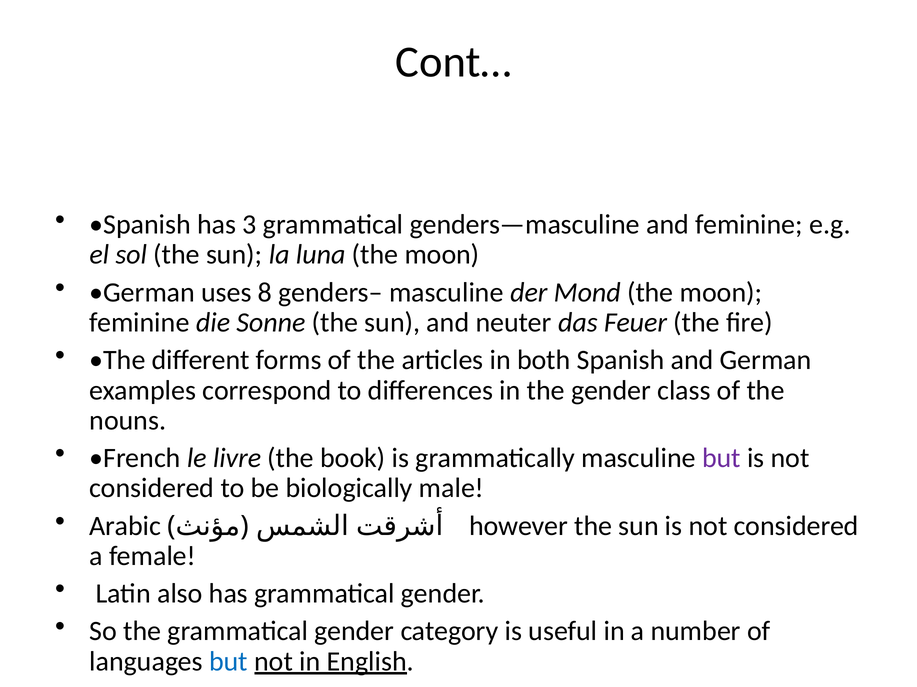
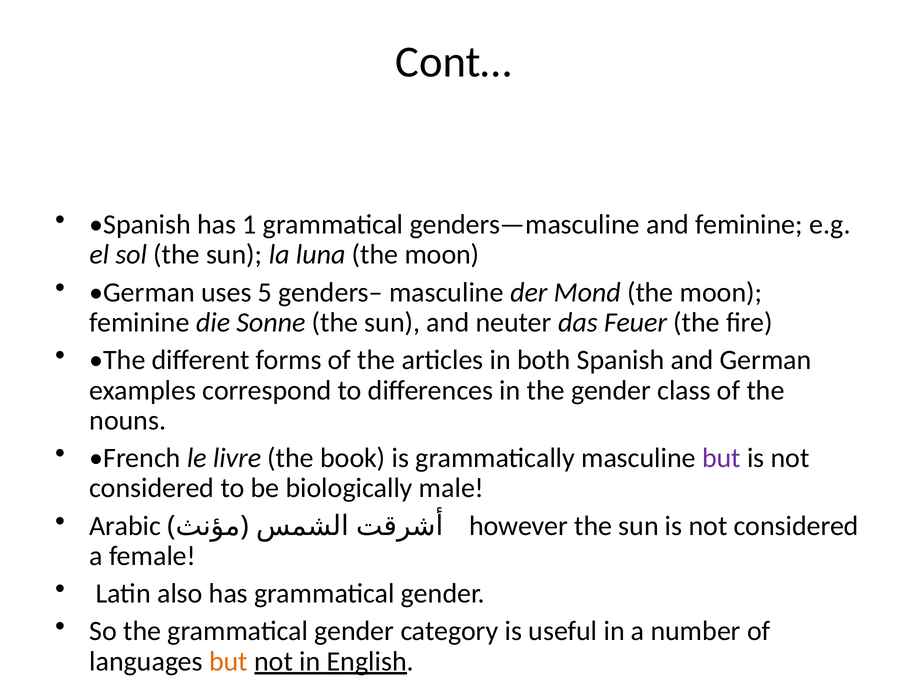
3: 3 -> 1 (250, 225)
8: 8 -> 5 (265, 293)
but colour: blue -> orange (228, 662)
